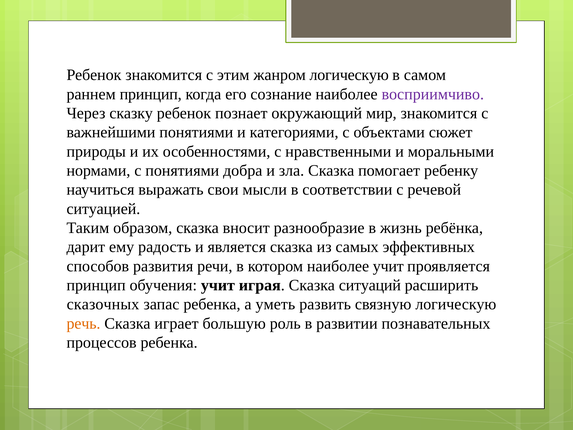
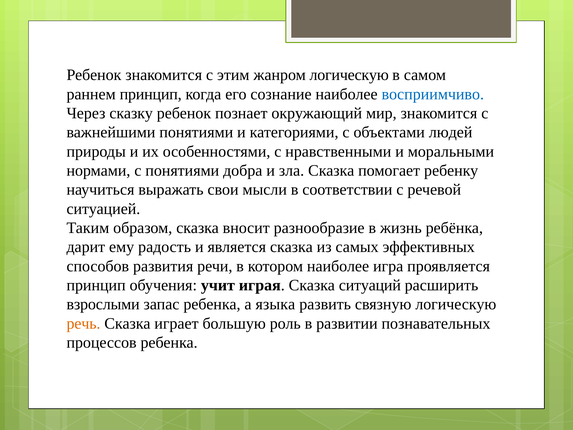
восприимчиво colour: purple -> blue (433, 94)
сюжет: сюжет -> людей (451, 132)
наиболее учит: учит -> игра (388, 266)
сказочных: сказочных -> взрослыми (103, 304)
уметь: уметь -> языка (275, 304)
